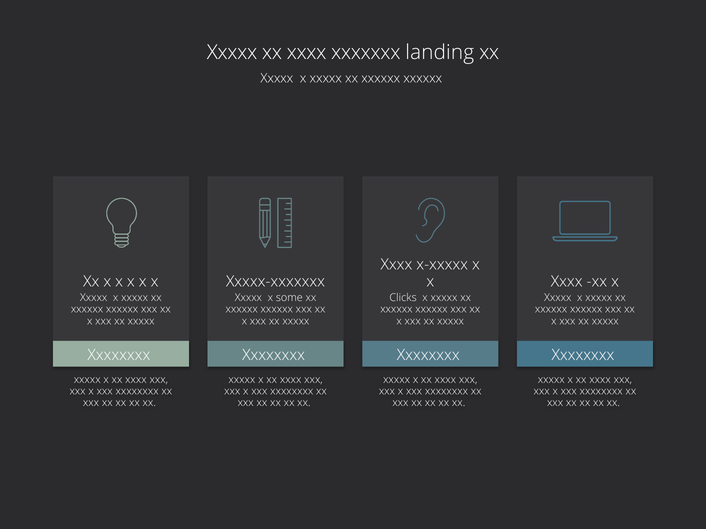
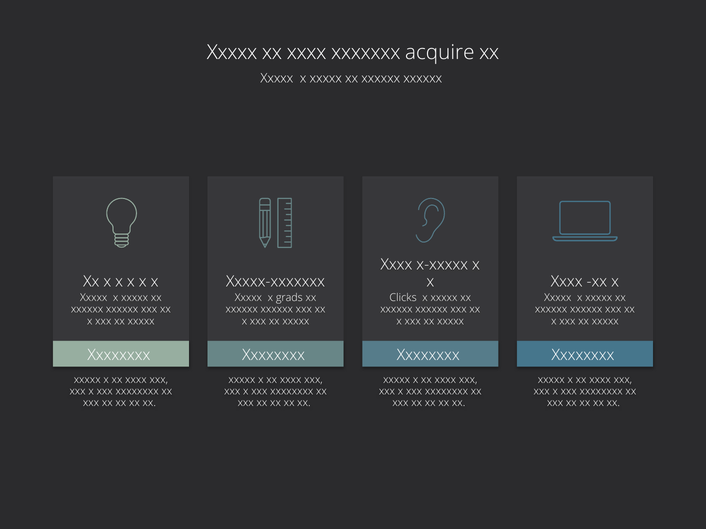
landing: landing -> acquire (440, 53)
some: some -> grads (289, 298)
